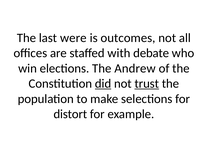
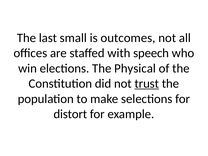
were: were -> small (73, 38)
debate: debate -> speech (151, 53)
Andrew: Andrew -> Physical (135, 68)
did underline: present -> none (103, 84)
